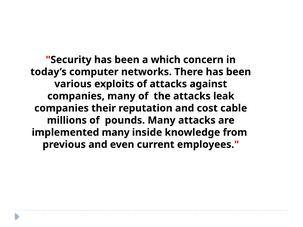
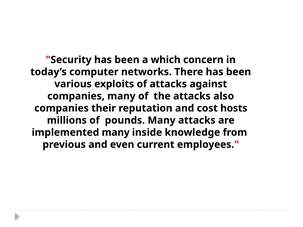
leak: leak -> also (224, 96)
cable: cable -> hosts (234, 108)
